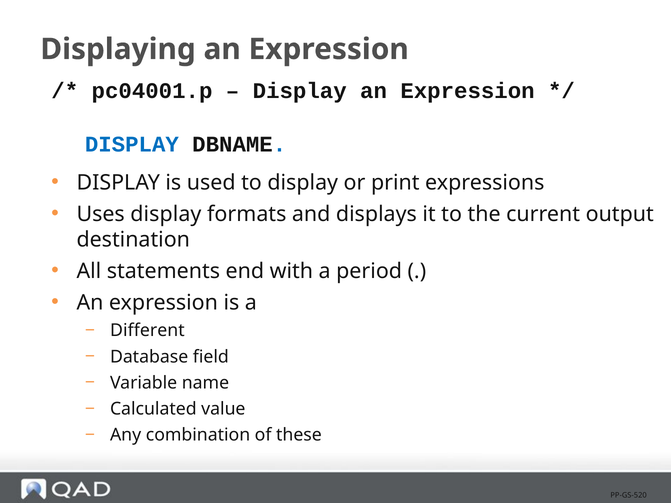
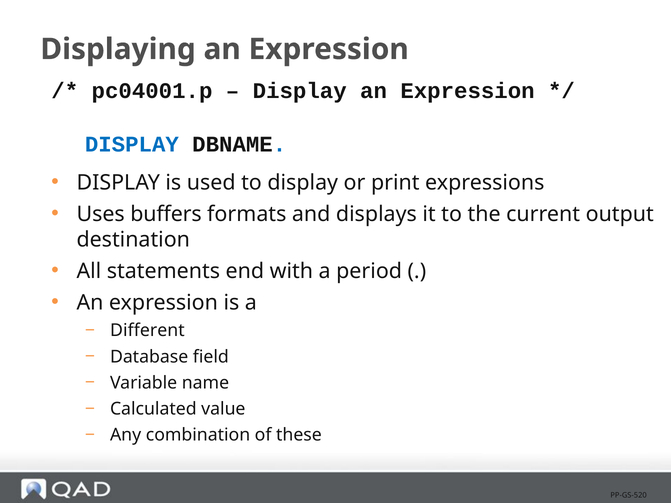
Uses display: display -> buffers (166, 214)
